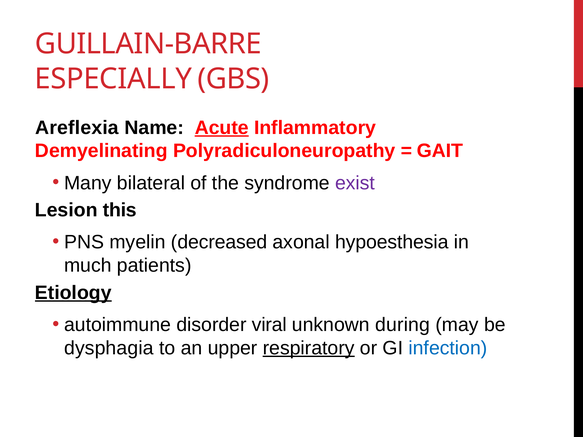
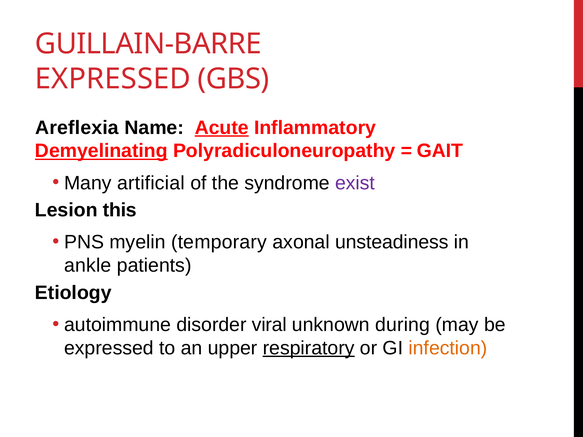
ESPECIALLY: ESPECIALLY -> EXPRESSED (113, 79)
Demyelinating underline: none -> present (101, 151)
bilateral: bilateral -> artificial (151, 183)
decreased: decreased -> temporary (219, 242)
hypoesthesia: hypoesthesia -> unsteadiness (392, 242)
much: much -> ankle (88, 266)
Etiology underline: present -> none (73, 293)
dysphagia: dysphagia -> expressed (109, 348)
infection colour: blue -> orange (448, 348)
